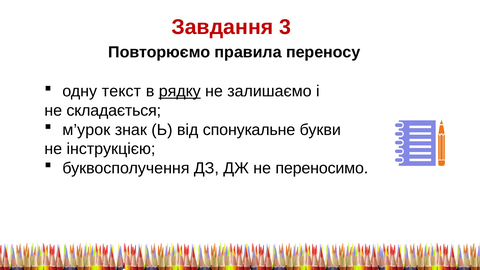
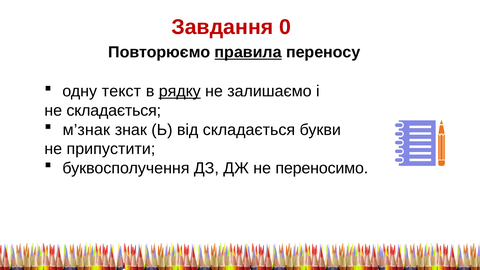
3: 3 -> 0 (285, 27)
правила underline: none -> present (248, 52)
м’урок: м’урок -> м’знак (86, 130)
від спонукальне: спонукальне -> складається (249, 130)
інструкцією: інструкцією -> припустити (111, 149)
